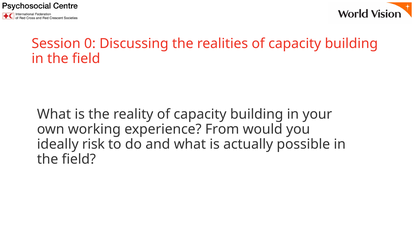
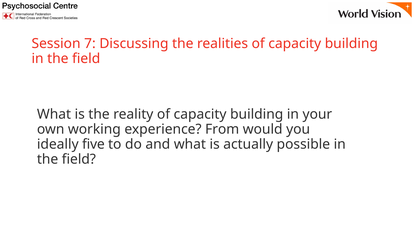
0: 0 -> 7 (90, 44)
risk: risk -> five (93, 144)
